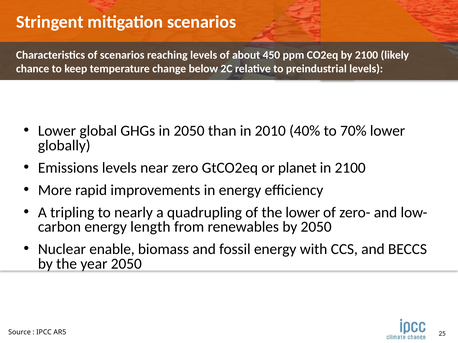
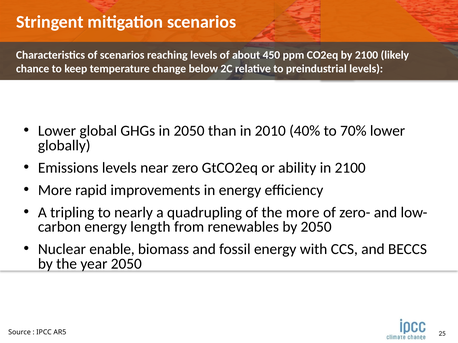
planet: planet -> ability (297, 168)
the lower: lower -> more (303, 213)
